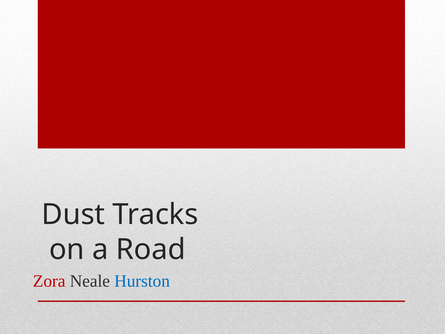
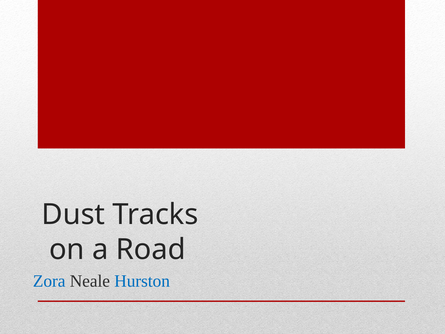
Zora colour: red -> blue (49, 281)
